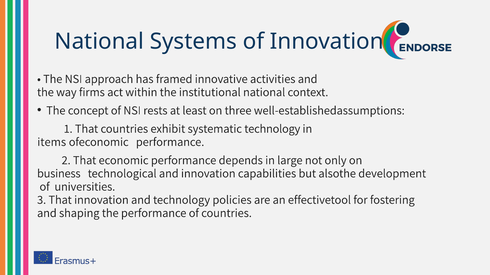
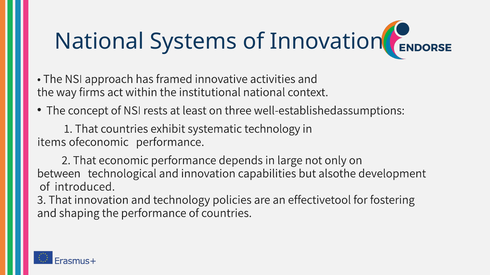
business: business -> between (59, 174)
universities: universities -> introduced (85, 187)
